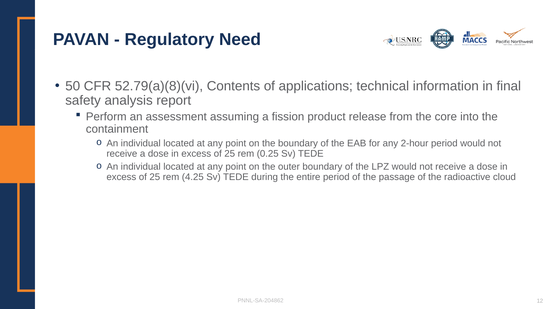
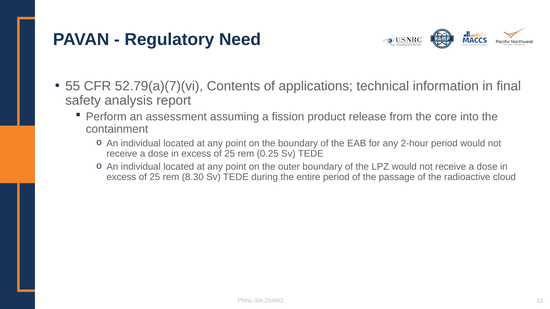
50: 50 -> 55 (73, 86)
52.79(a)(8)(vi: 52.79(a)(8)(vi -> 52.79(a)(7)(vi (159, 86)
4.25: 4.25 -> 8.30 (193, 177)
